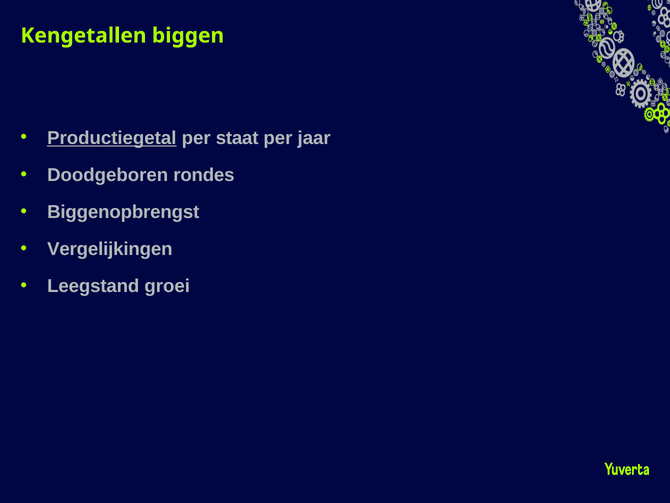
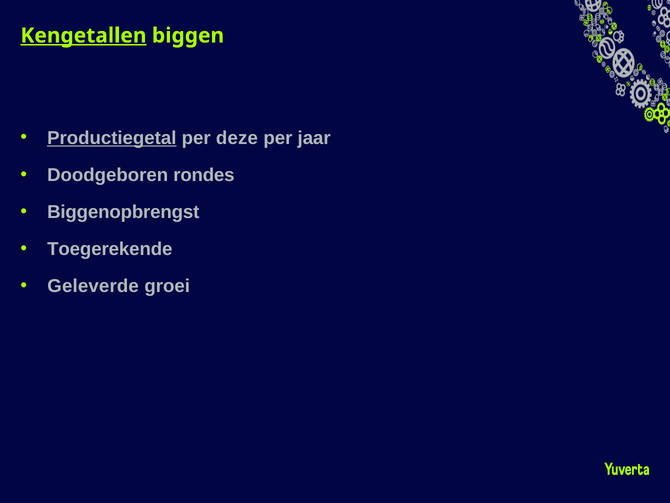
Kengetallen underline: none -> present (83, 36)
staat: staat -> deze (237, 138)
Vergelijkingen: Vergelijkingen -> Toegerekende (110, 249)
Leegstand: Leegstand -> Geleverde (93, 286)
